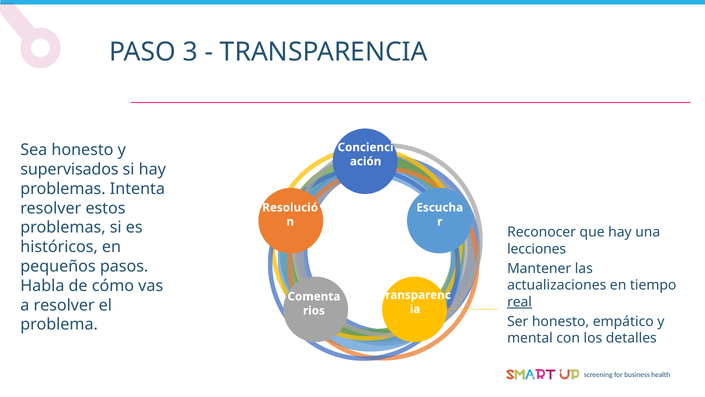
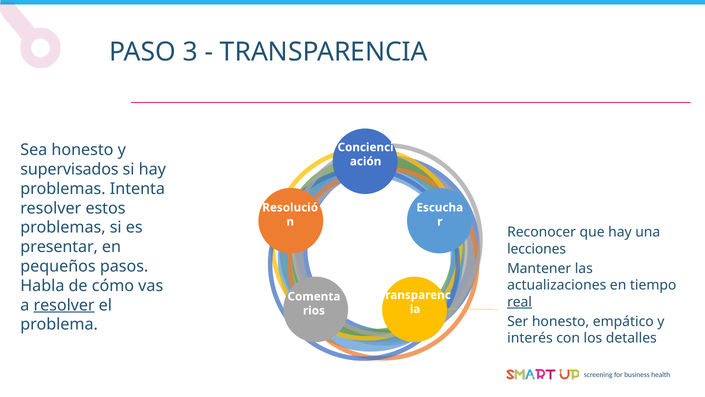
históricos: históricos -> presentar (59, 247)
resolver underline: none -> present (64, 305)
mental: mental -> interés (530, 338)
